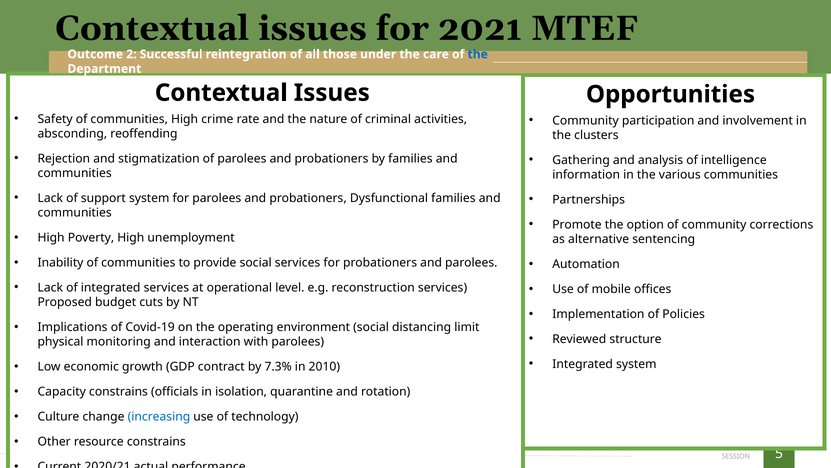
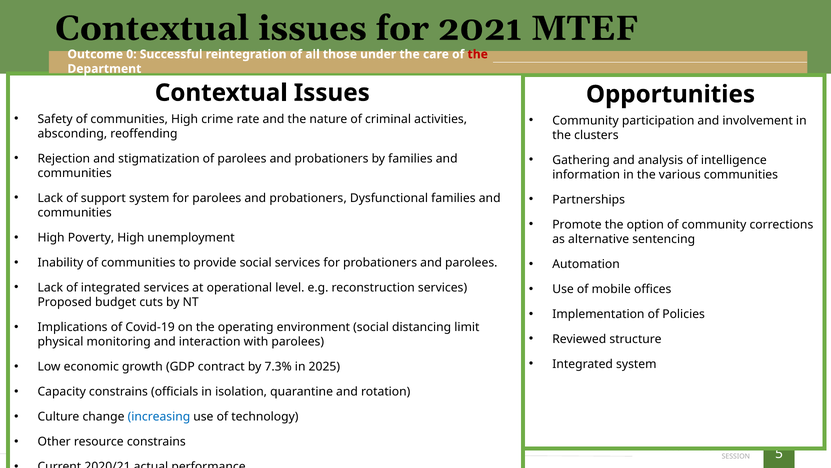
2: 2 -> 0 (131, 54)
the colour: blue -> red (478, 54)
2010: 2010 -> 2025 (324, 366)
